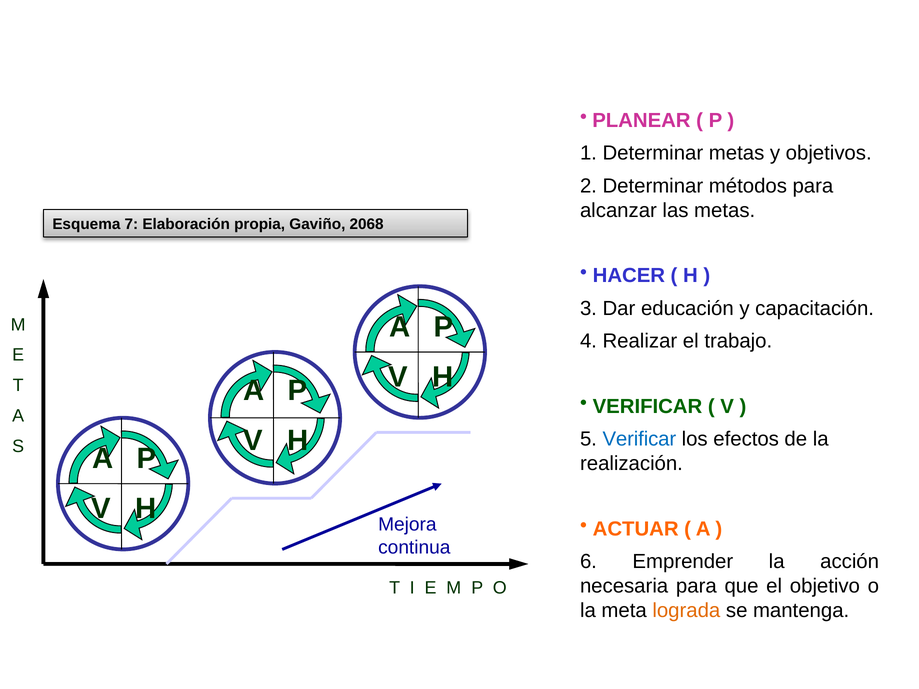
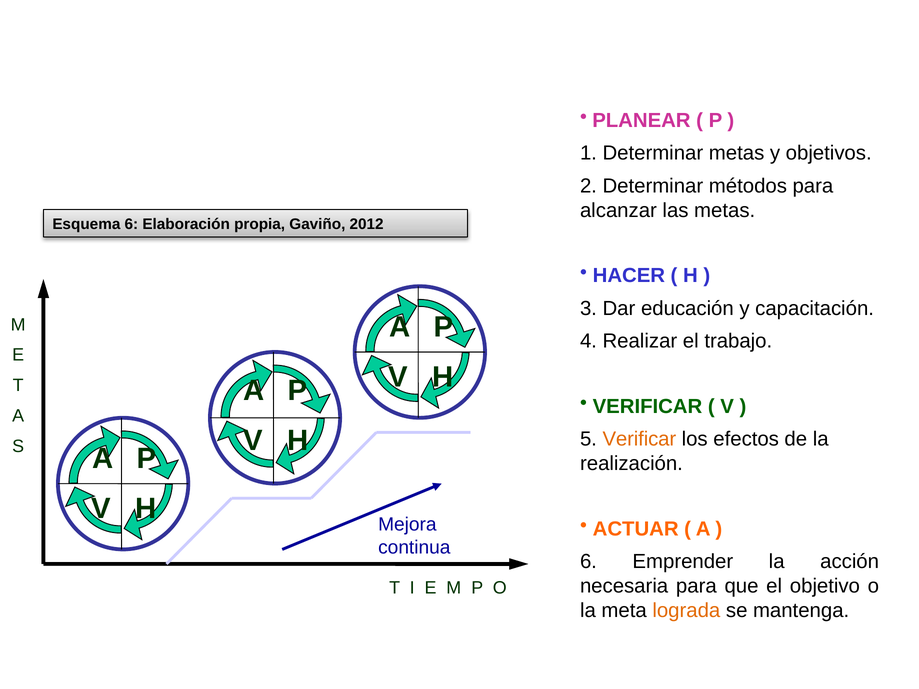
Esquema 7: 7 -> 6 (131, 224)
2068: 2068 -> 2012 (367, 224)
Verificar colour: blue -> orange (639, 439)
